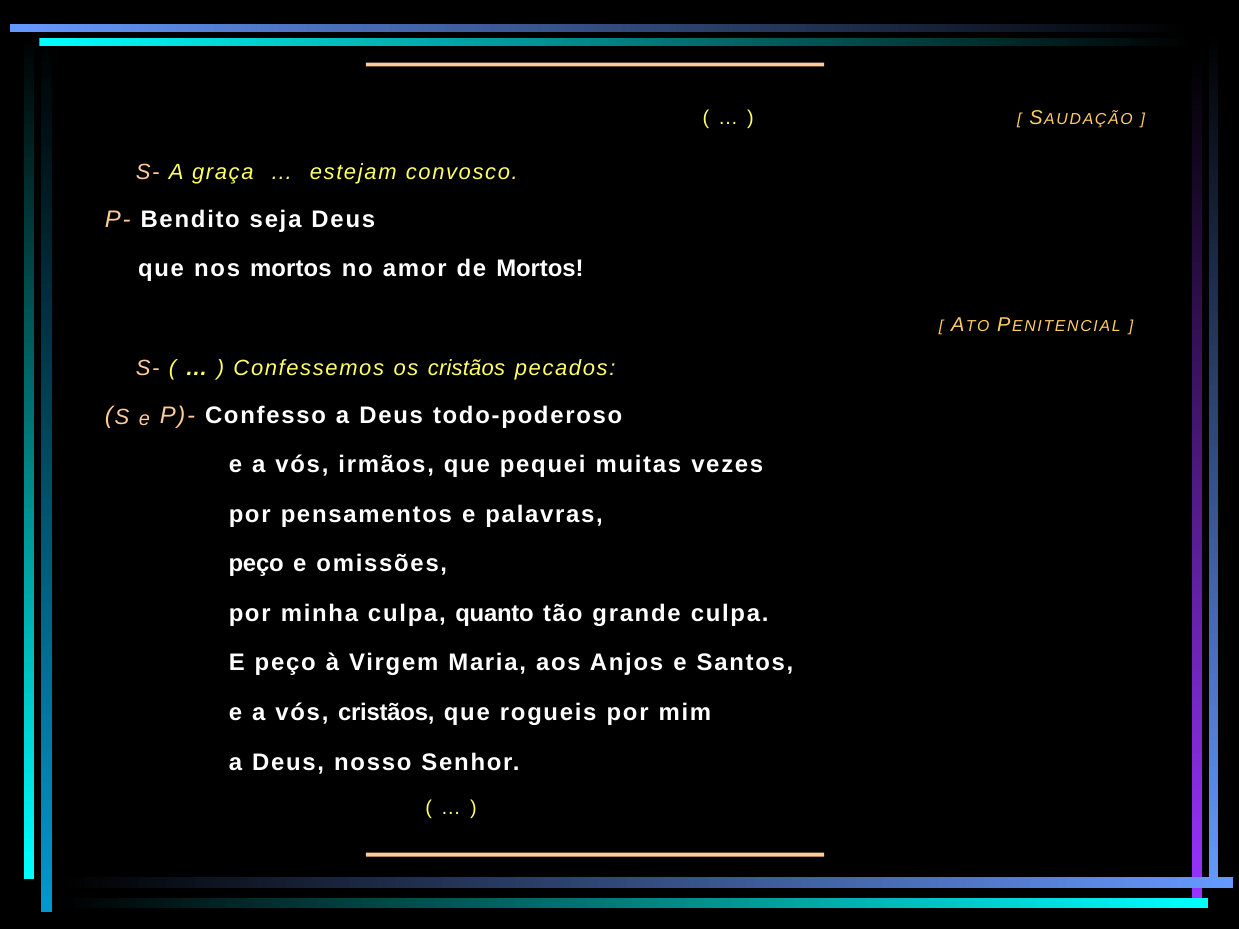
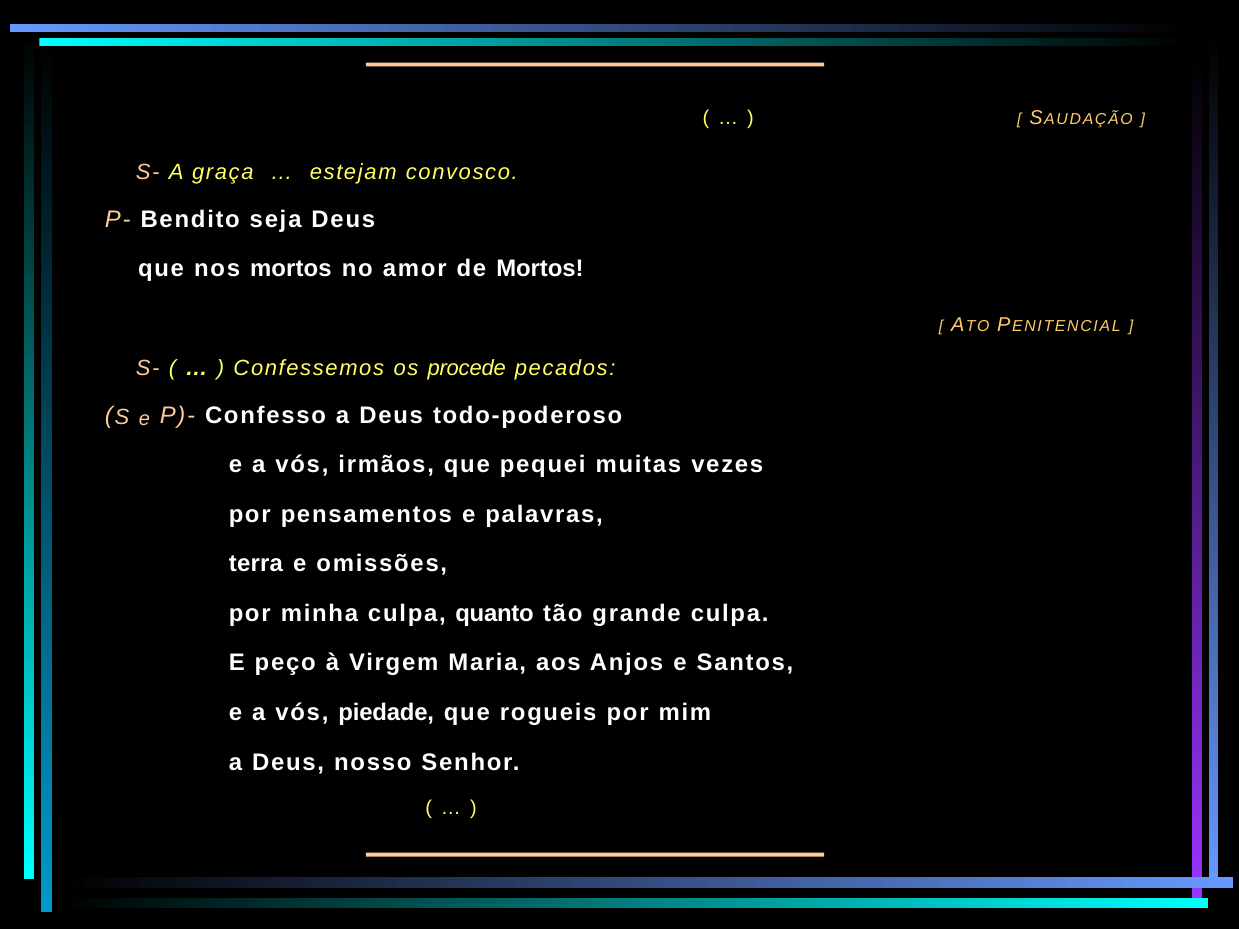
os cristãos: cristãos -> procede (467, 368)
peço: peço -> terra (256, 564)
vós cristãos: cristãos -> piedade (386, 713)
